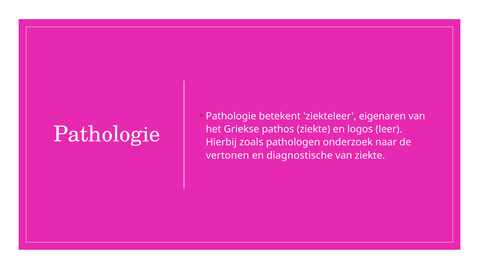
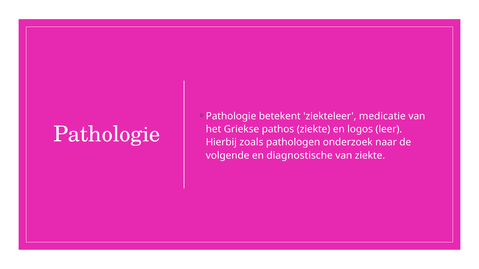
eigenaren: eigenaren -> medicatie (382, 116)
vertonen: vertonen -> volgende (228, 156)
